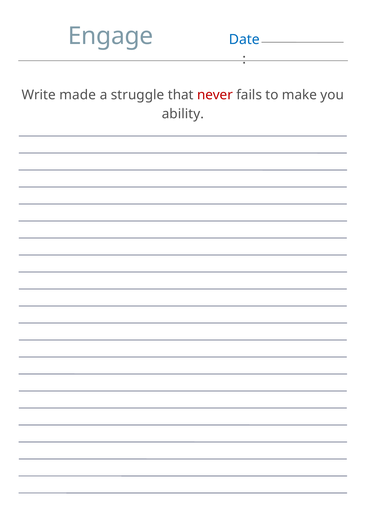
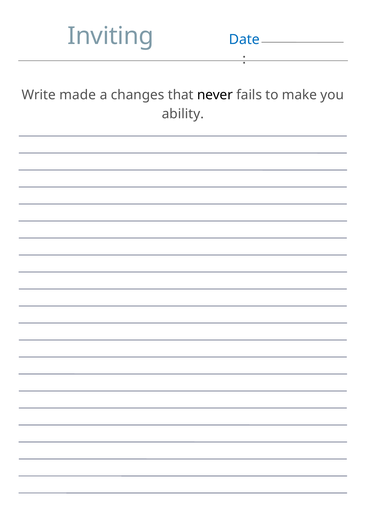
Engage: Engage -> Inviting (111, 36)
struggle: struggle -> changes (138, 95)
never colour: red -> black (215, 95)
